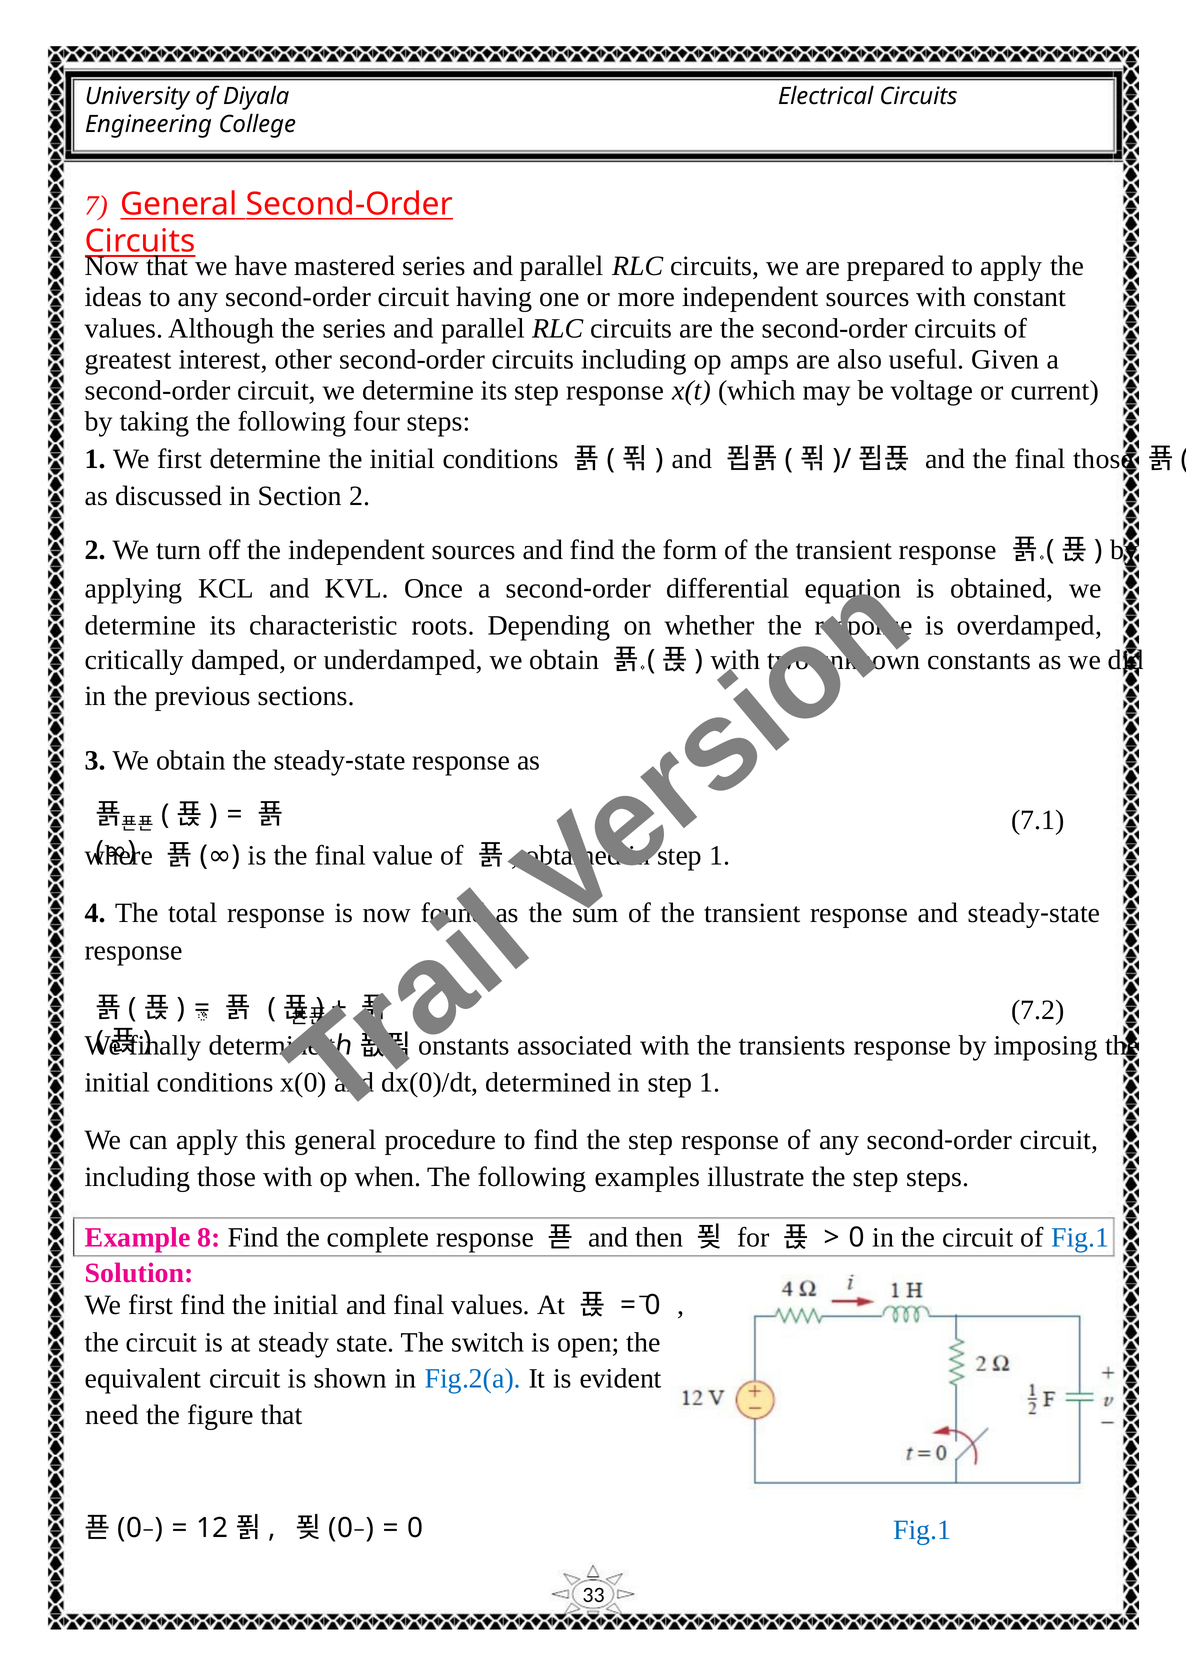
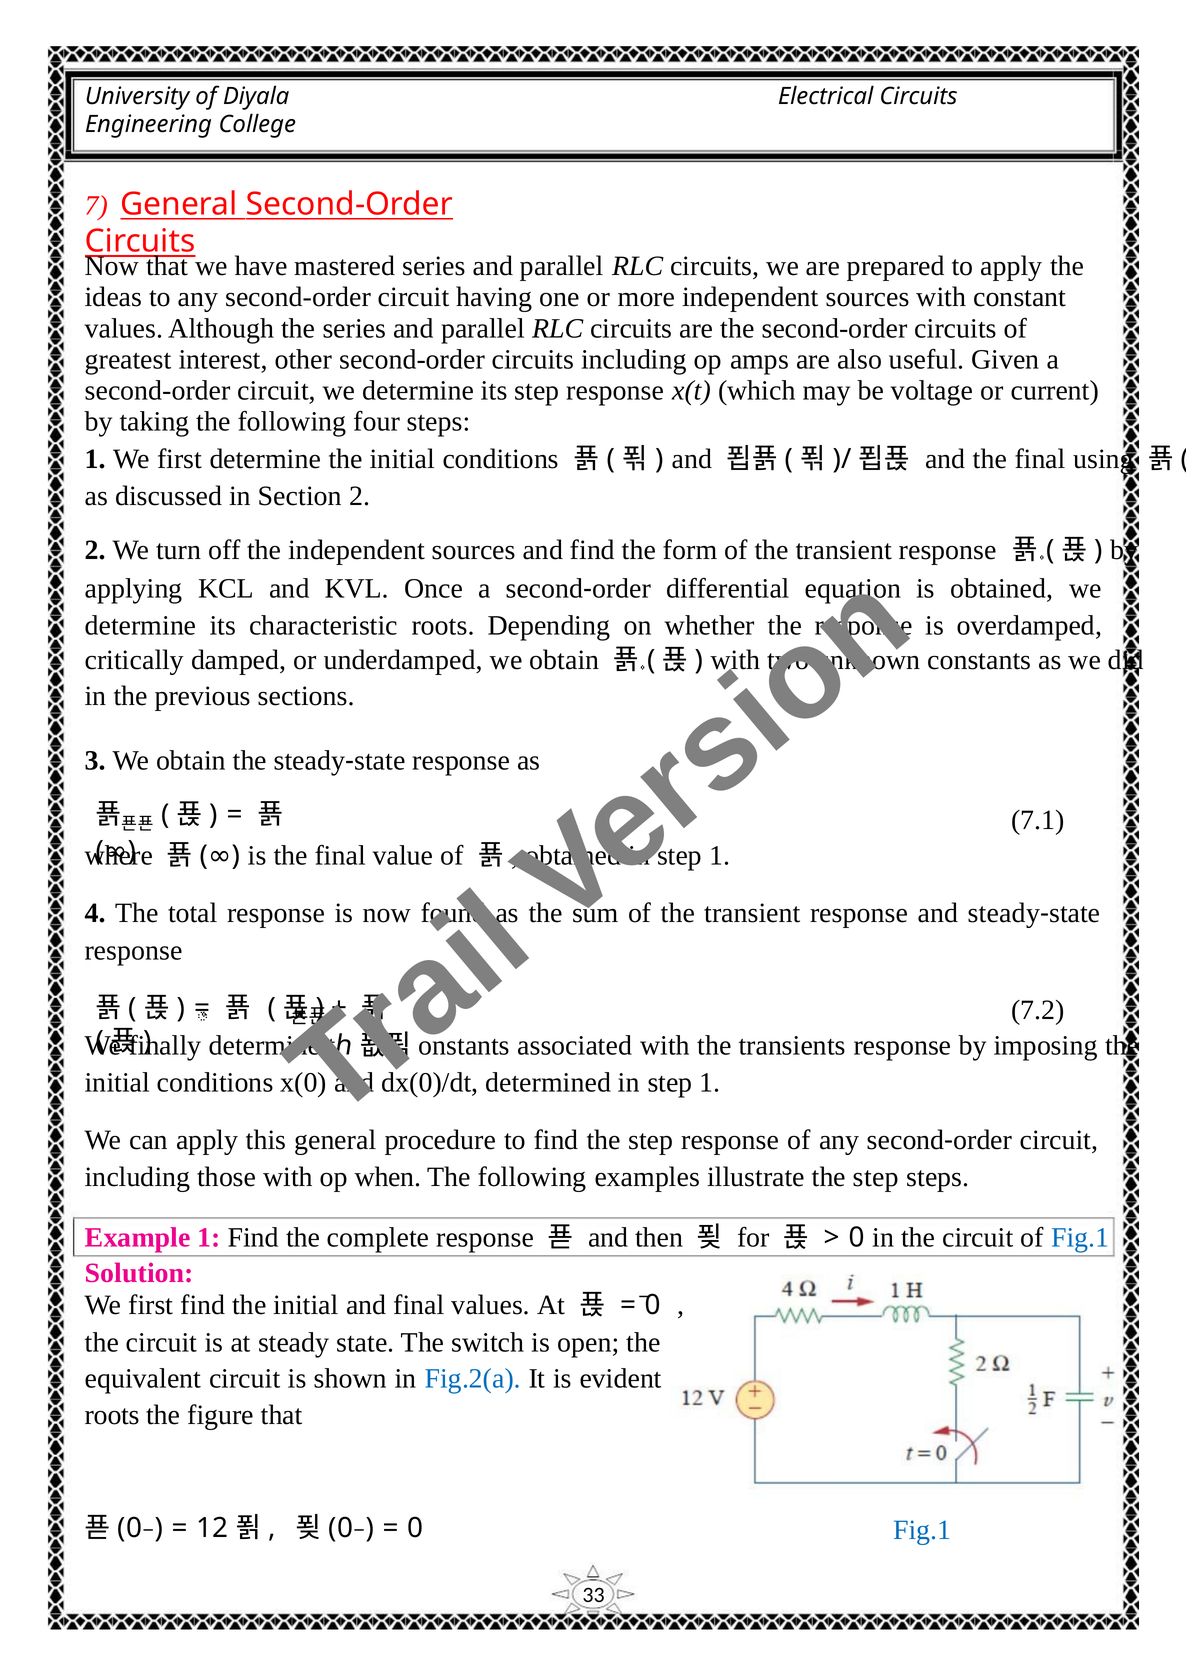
final those: those -> using (1103, 459)
Example 8: 8 -> 1 (209, 1237)
need: need -> roots (112, 1415)
